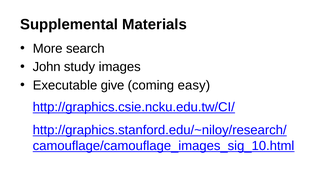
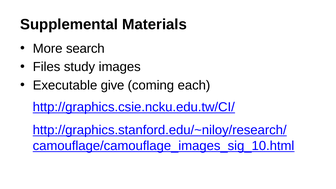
John: John -> Files (47, 67)
easy: easy -> each (194, 85)
